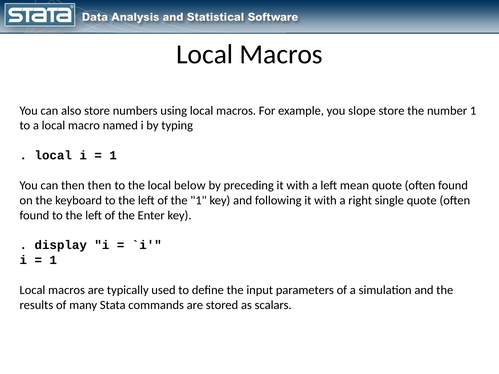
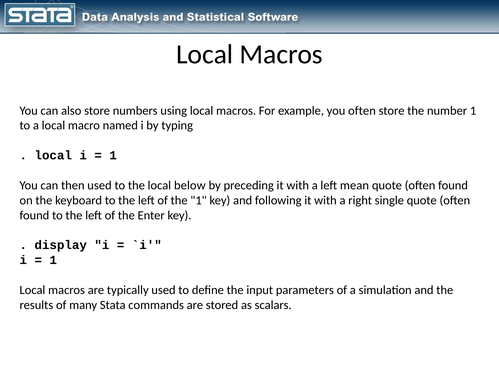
you slope: slope -> often (362, 111)
then then: then -> used (99, 186)
